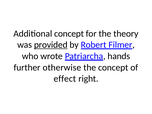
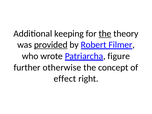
Additional concept: concept -> keeping (69, 34)
the underline: none -> present (105, 34)
hands: hands -> figure (119, 56)
